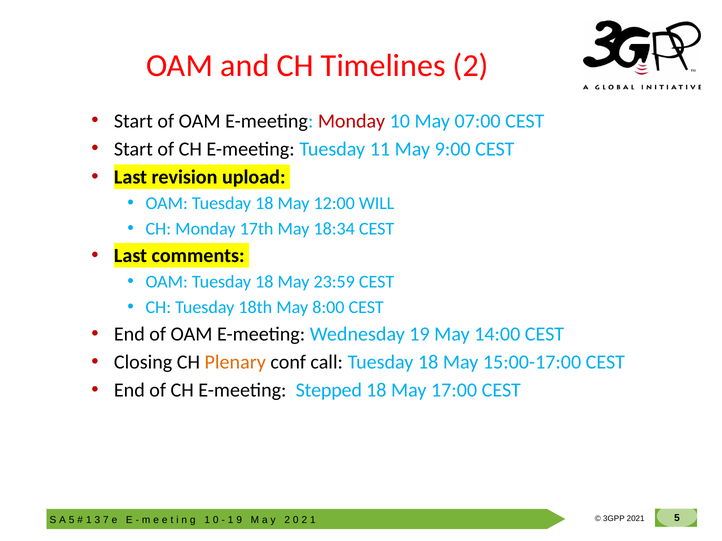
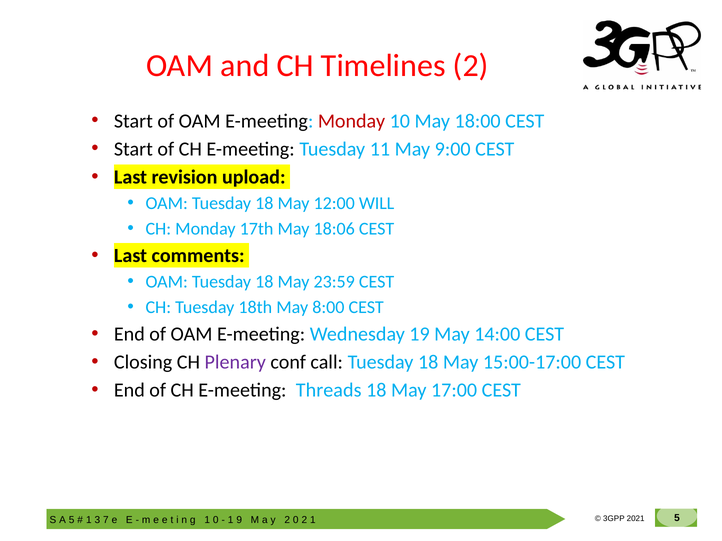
07:00: 07:00 -> 18:00 (478, 121)
18:34: 18:34 -> 18:06 (334, 229)
Plenary colour: orange -> purple (235, 363)
Stepped: Stepped -> Threads (329, 391)
